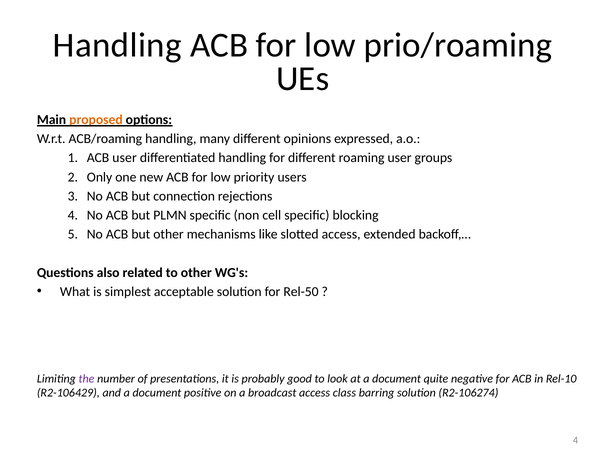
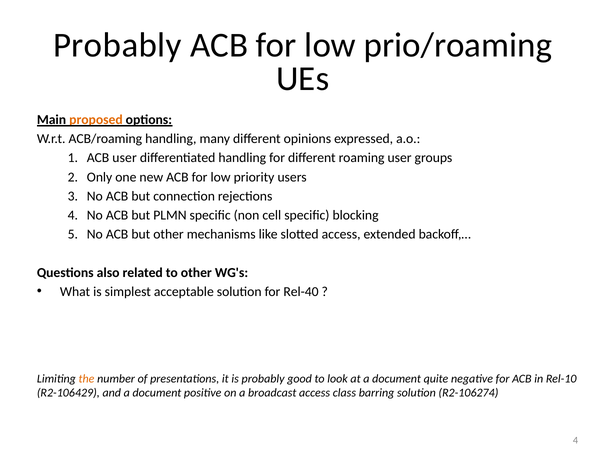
Handling: Handling -> Probably (117, 45)
Rel-50: Rel-50 -> Rel-40 (301, 292)
the colour: purple -> orange (87, 379)
